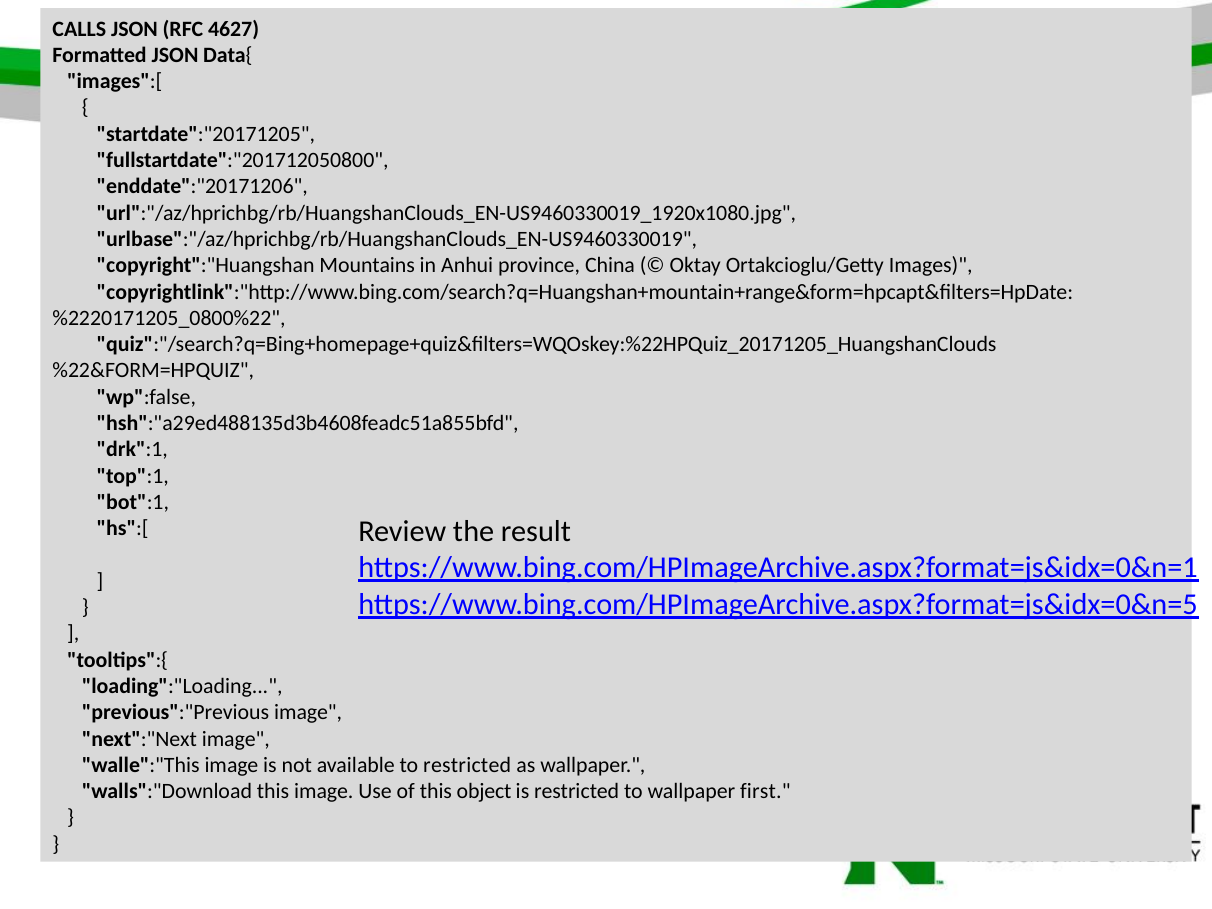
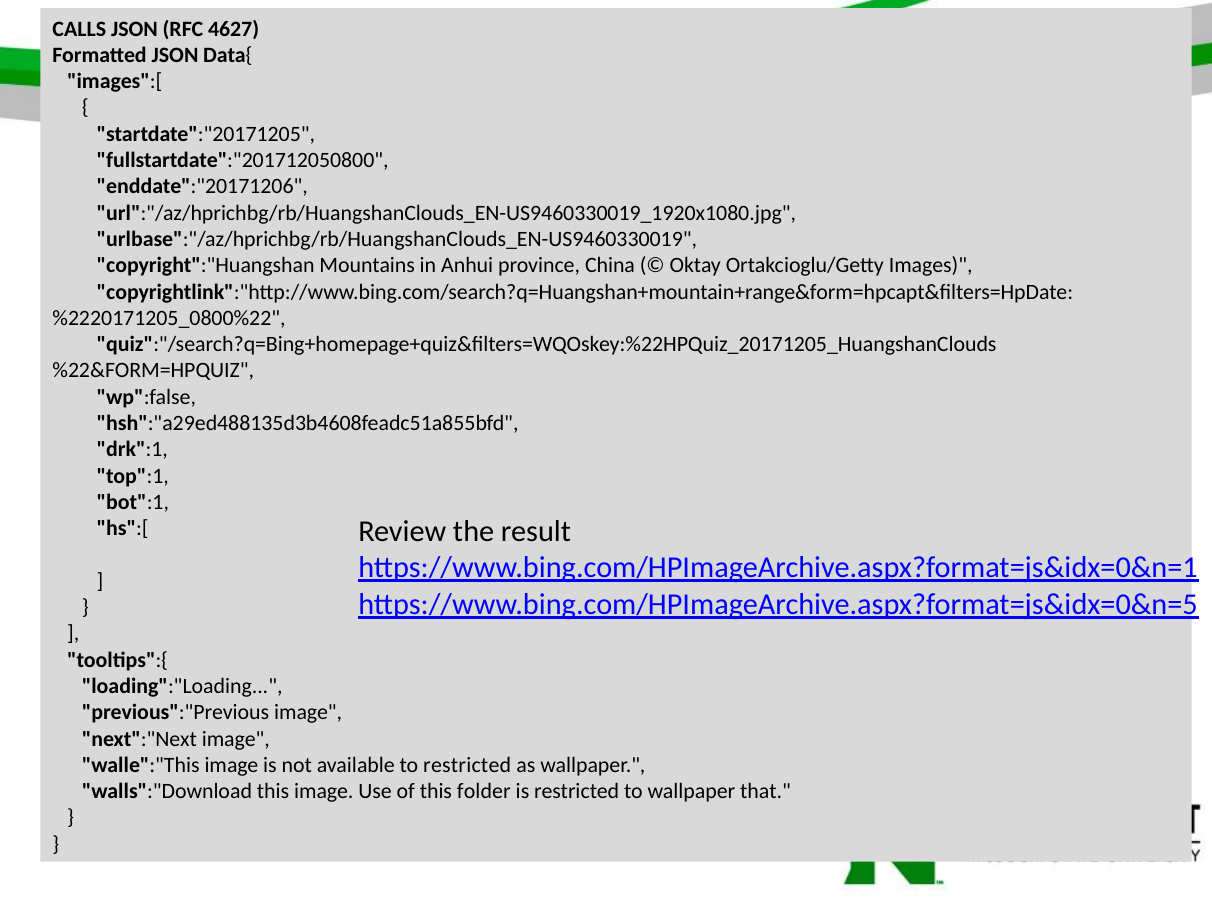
object: object -> folder (484, 791)
first: first -> that (765, 791)
